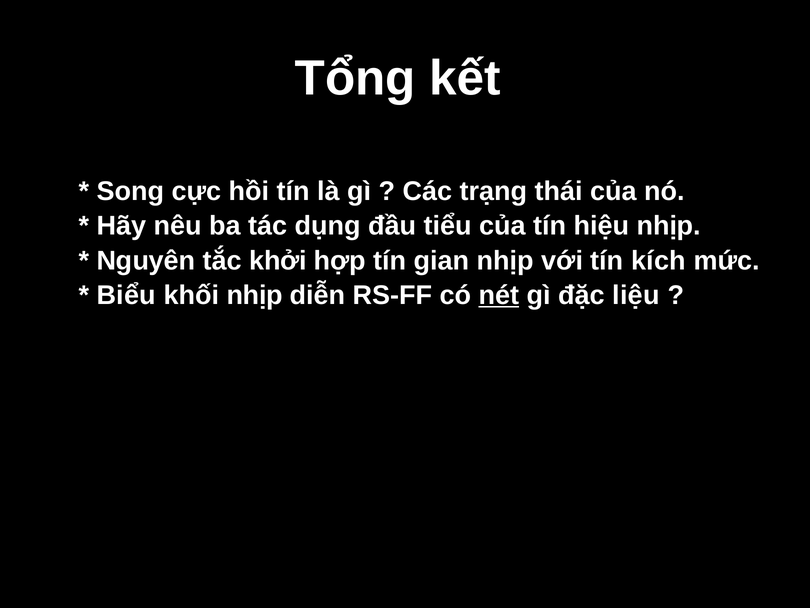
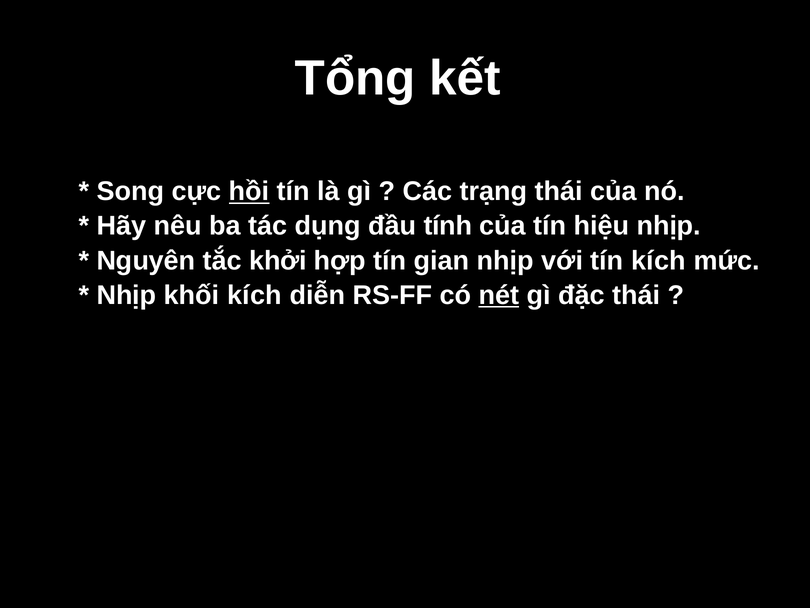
hồi underline: none -> present (249, 191)
tiểu: tiểu -> tính (448, 226)
Biểu: Biểu -> Nhịp (126, 295)
khối nhịp: nhịp -> kích (254, 295)
đặc liệu: liệu -> thái (636, 295)
